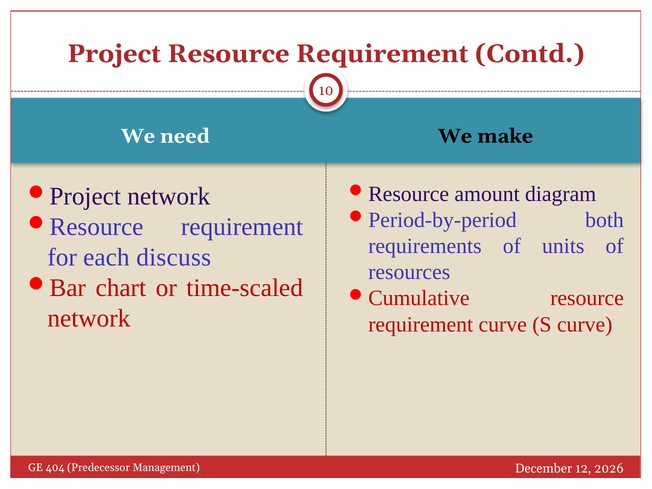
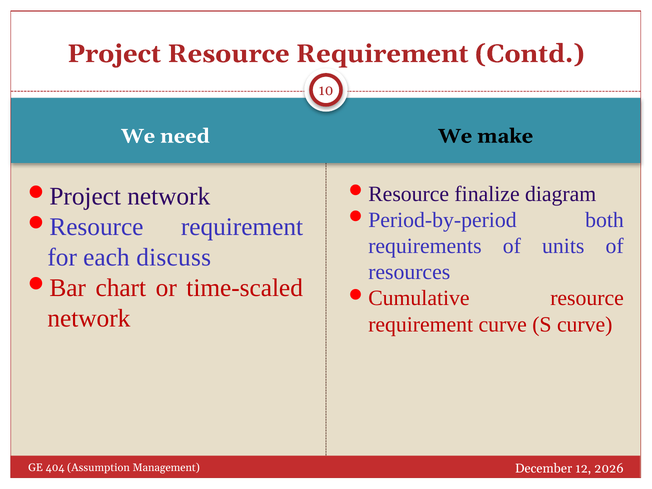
amount: amount -> finalize (487, 194)
Predecessor: Predecessor -> Assumption (99, 468)
